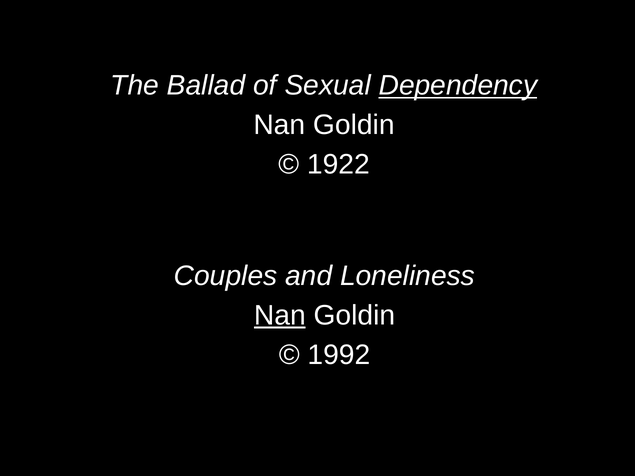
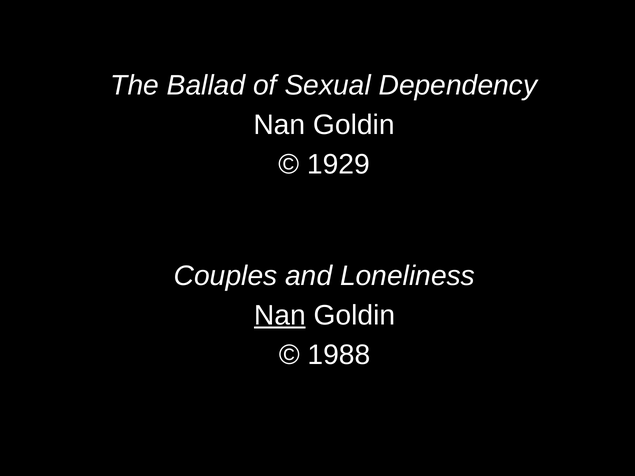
Dependency underline: present -> none (458, 86)
1922: 1922 -> 1929 (338, 165)
1992: 1992 -> 1988 (339, 355)
